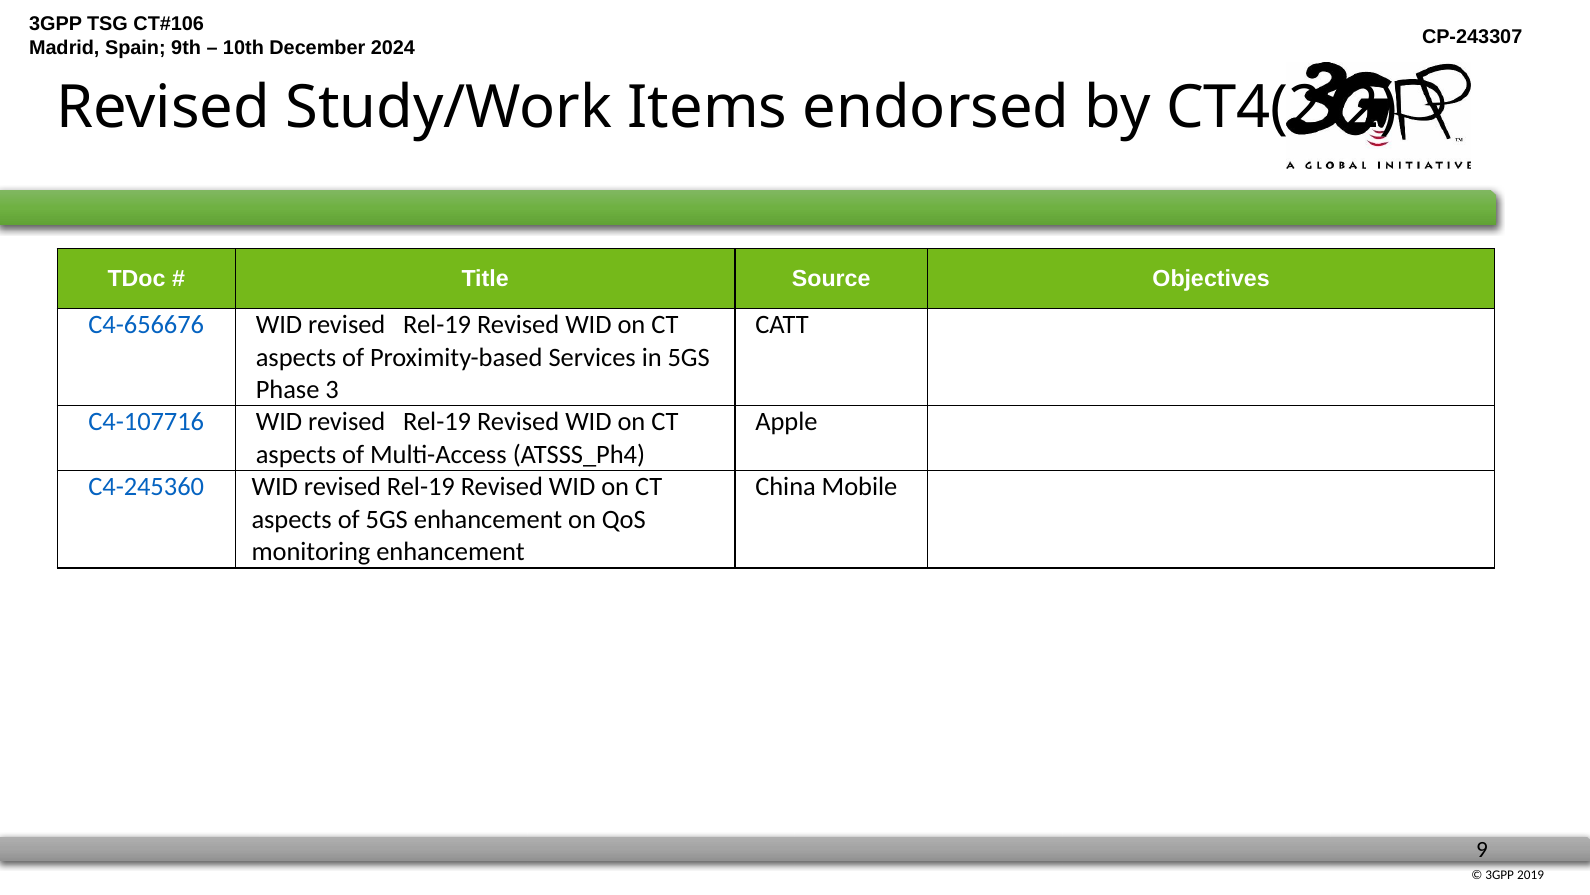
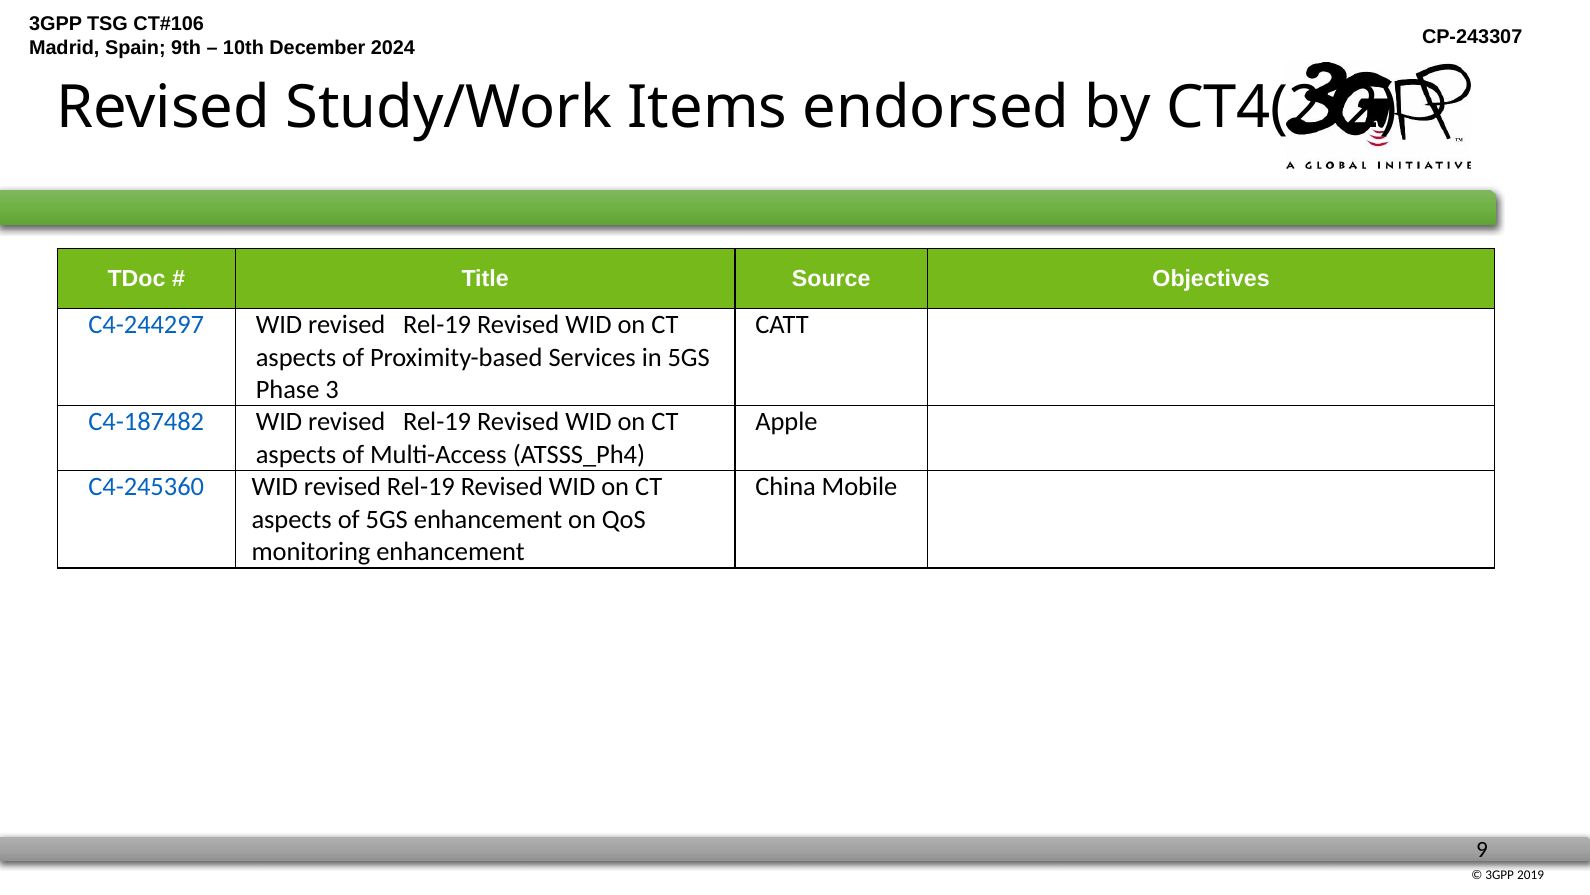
C4-656676: C4-656676 -> C4-244297 (146, 325)
C4-107716: C4-107716 -> C4-187482 (146, 422)
